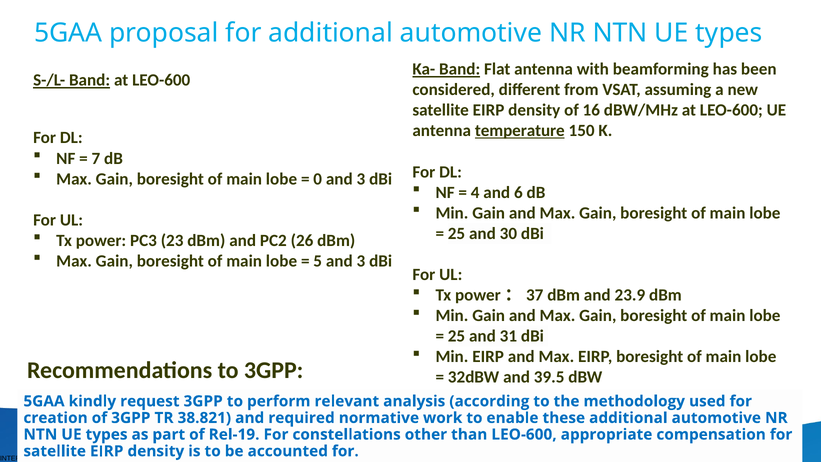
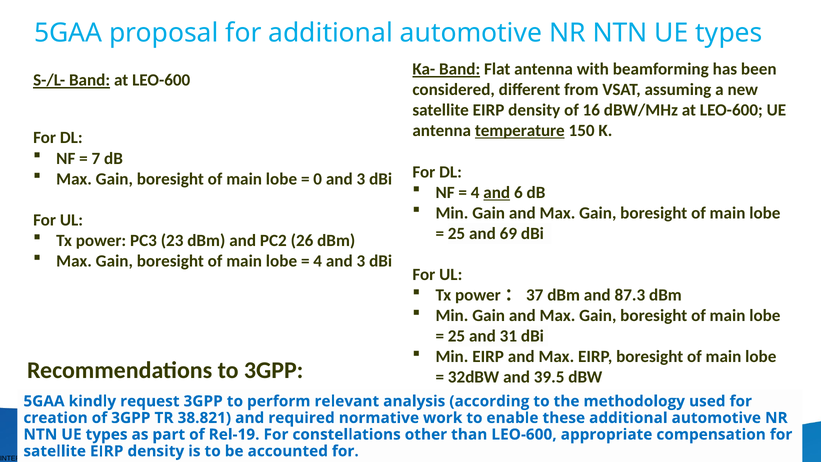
and underline: none -> present (497, 192)
30: 30 -> 69 (508, 233)
5: 5 -> 4 (318, 261)
23.9: 23.9 -> 87.3 (630, 295)
